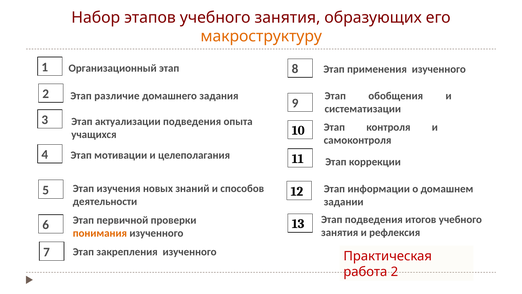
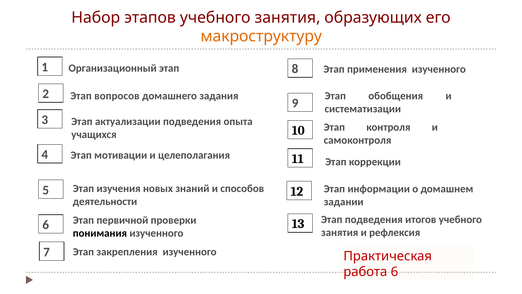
различие: различие -> вопросов (117, 96)
понимания colour: orange -> black (100, 233)
работа 2: 2 -> 6 (394, 272)
